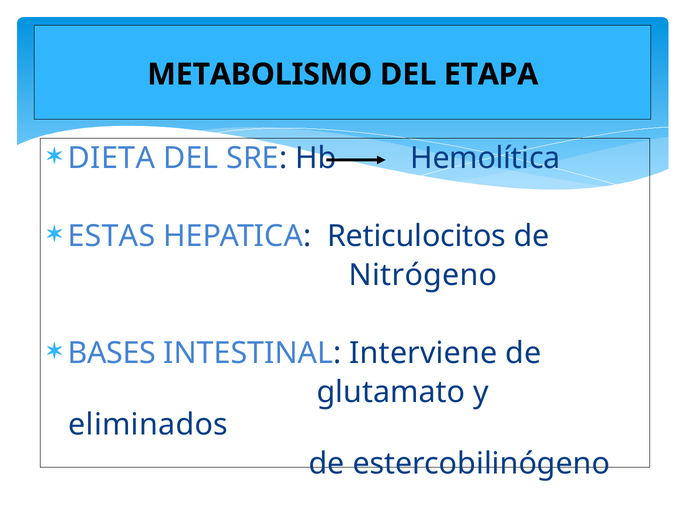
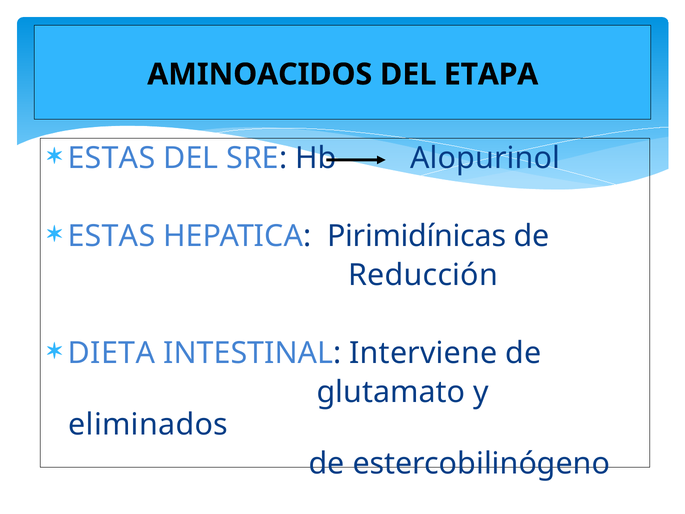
METABOLISMO: METABOLISMO -> AMINOACIDOS (260, 74)
DIETA: DIETA -> ESTAS (112, 158)
Hemolítica: Hemolítica -> Alopurinol (485, 158)
Reticulocitos: Reticulocitos -> Pirimidínicas (417, 236)
Nitrógeno: Nitrógeno -> Reducción (423, 275)
BASES: BASES -> DIETA (111, 353)
